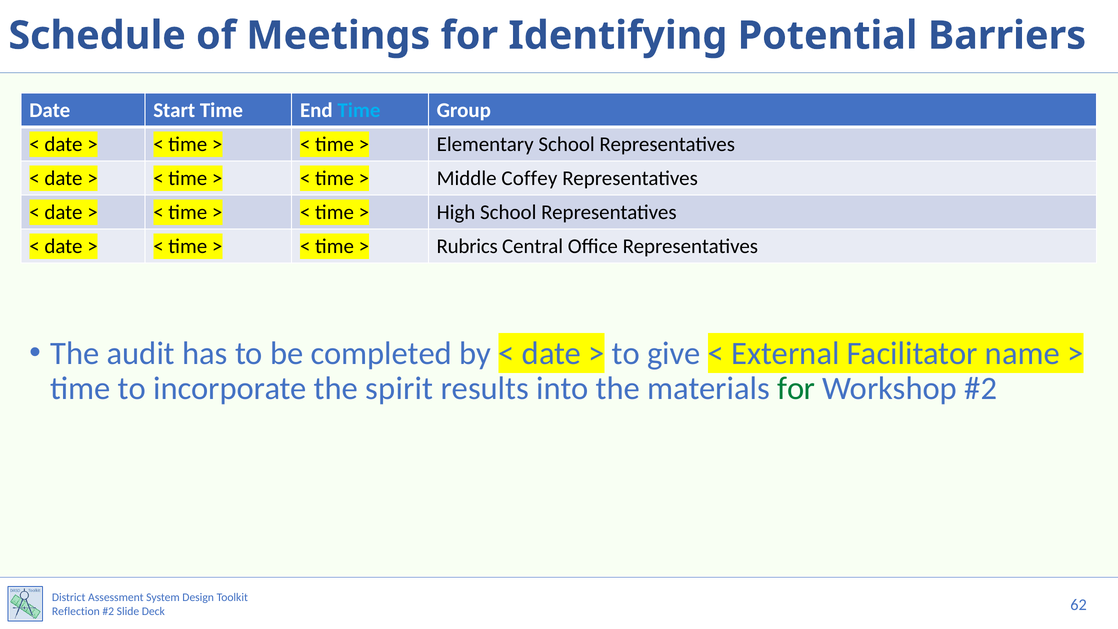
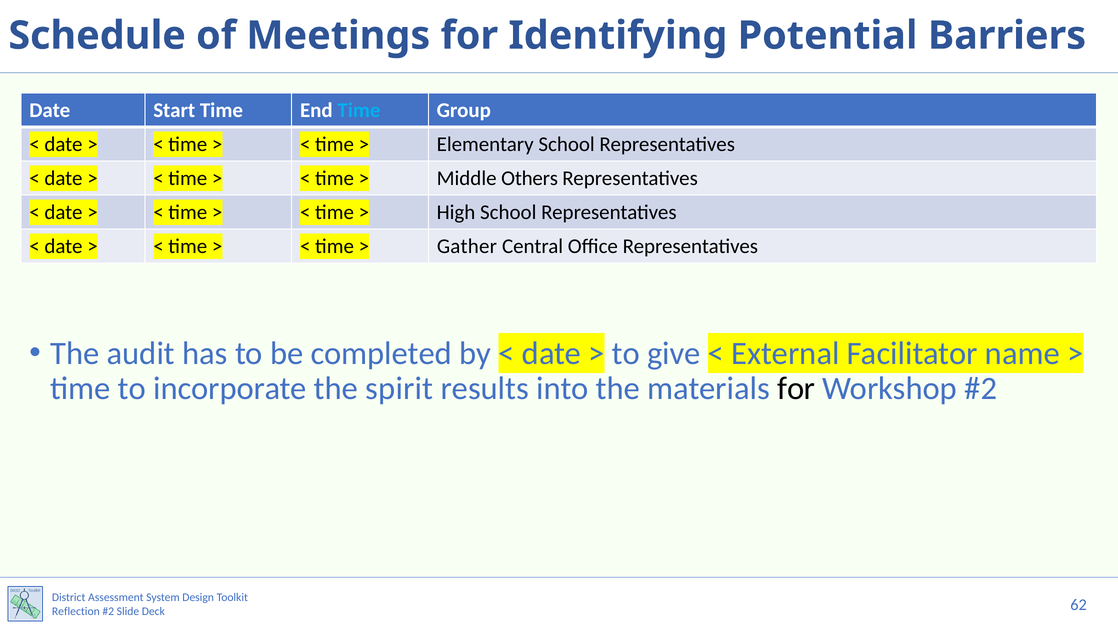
Coffey: Coffey -> Others (530, 178)
Rubrics: Rubrics -> Gather (467, 246)
for colour: green -> black (796, 388)
